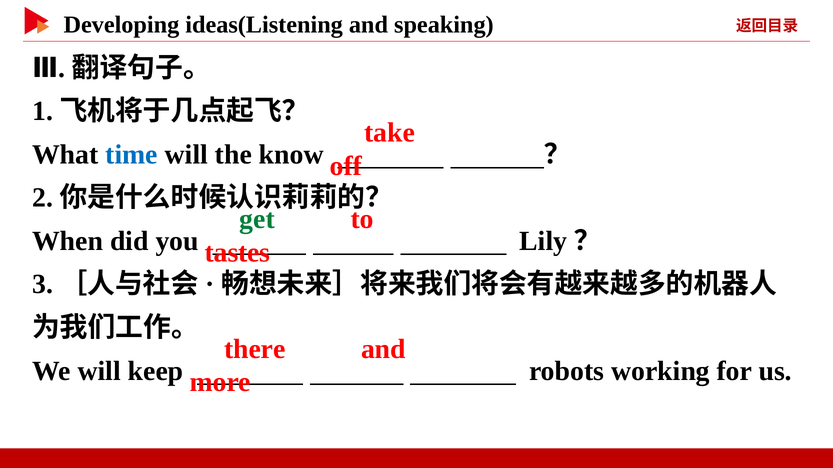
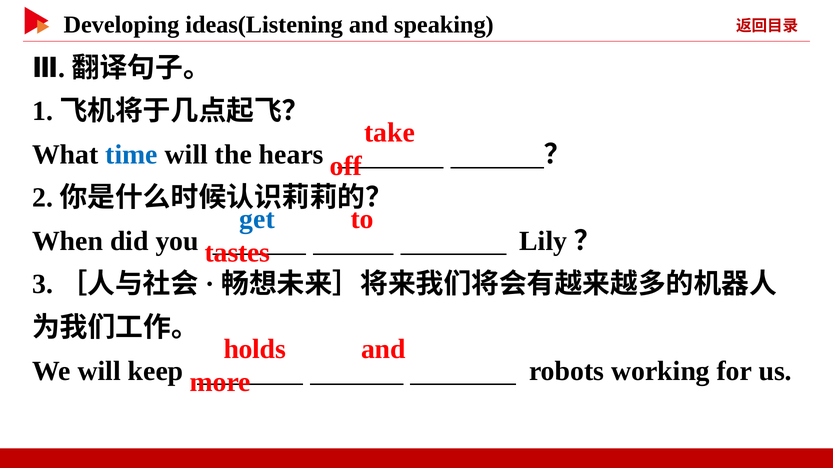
know: know -> hears (291, 155)
get colour: green -> blue (257, 220)
there: there -> holds (255, 349)
